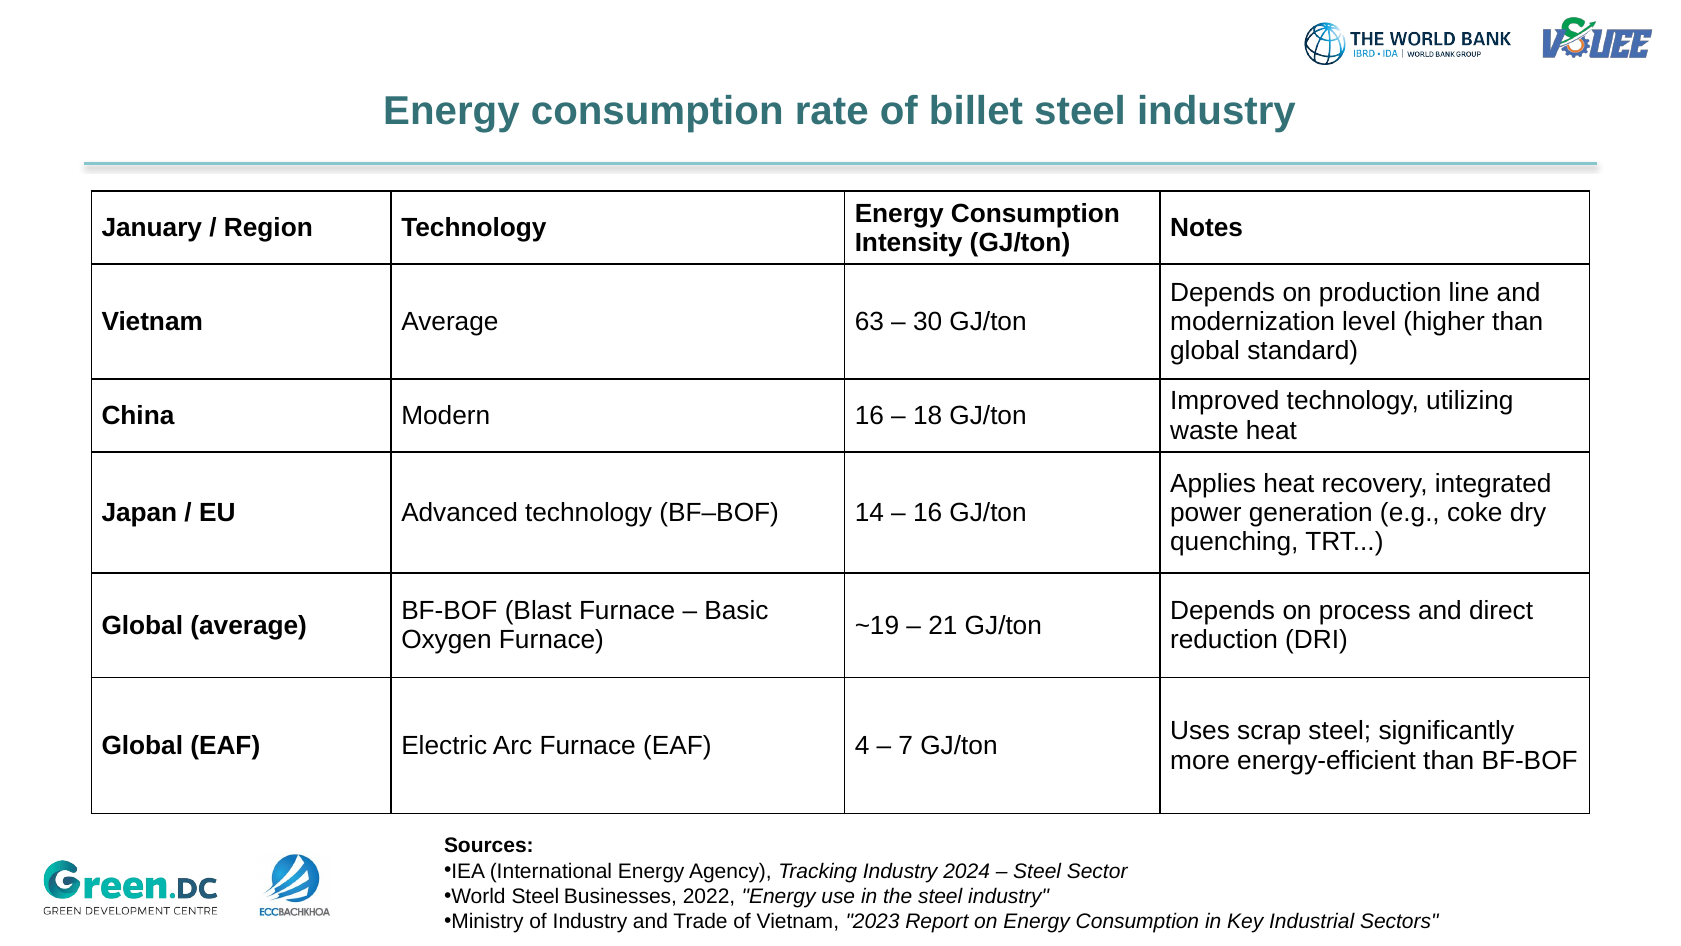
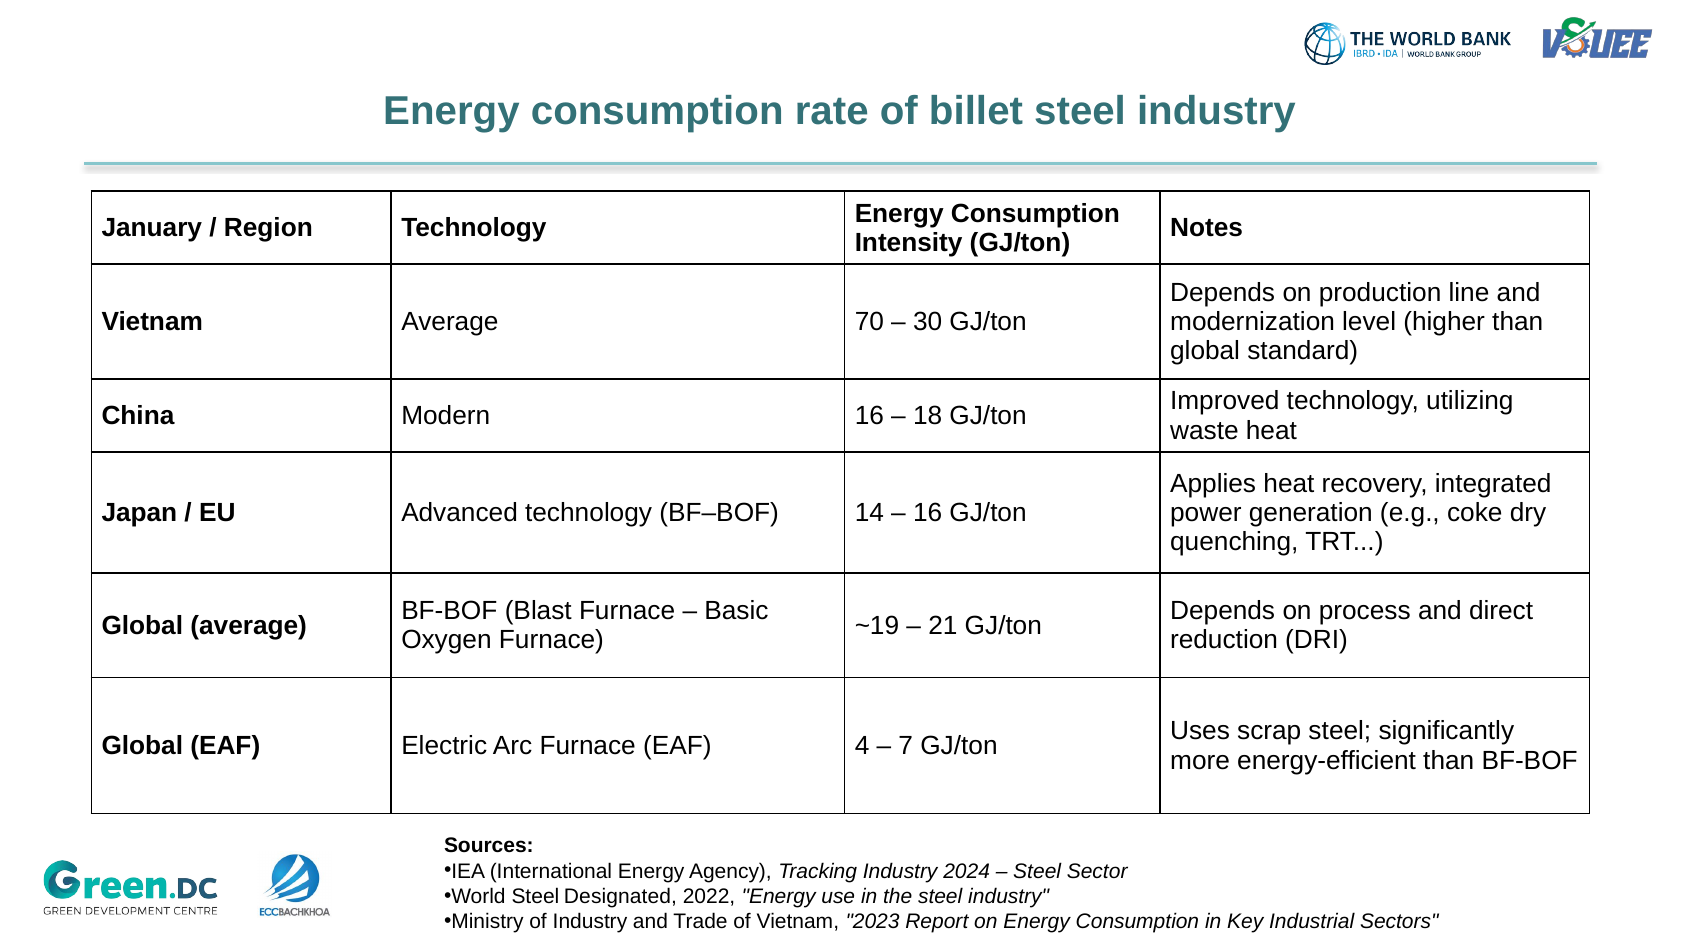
63: 63 -> 70 (869, 322)
Businesses: Businesses -> Designated (620, 896)
